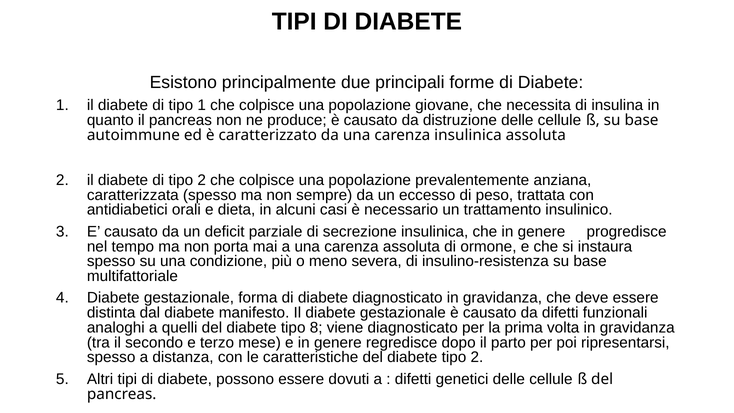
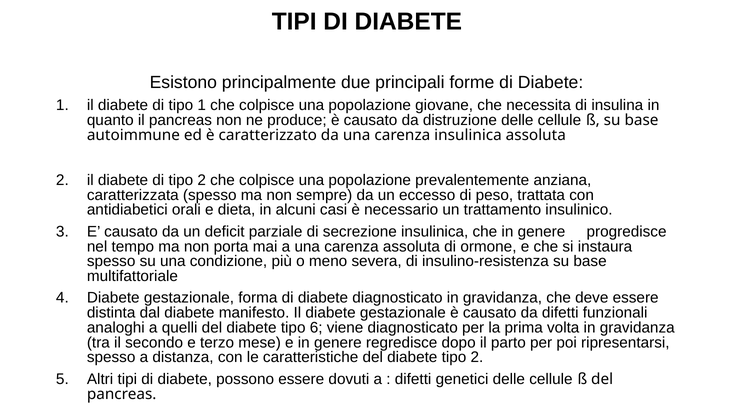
8: 8 -> 6 (316, 328)
